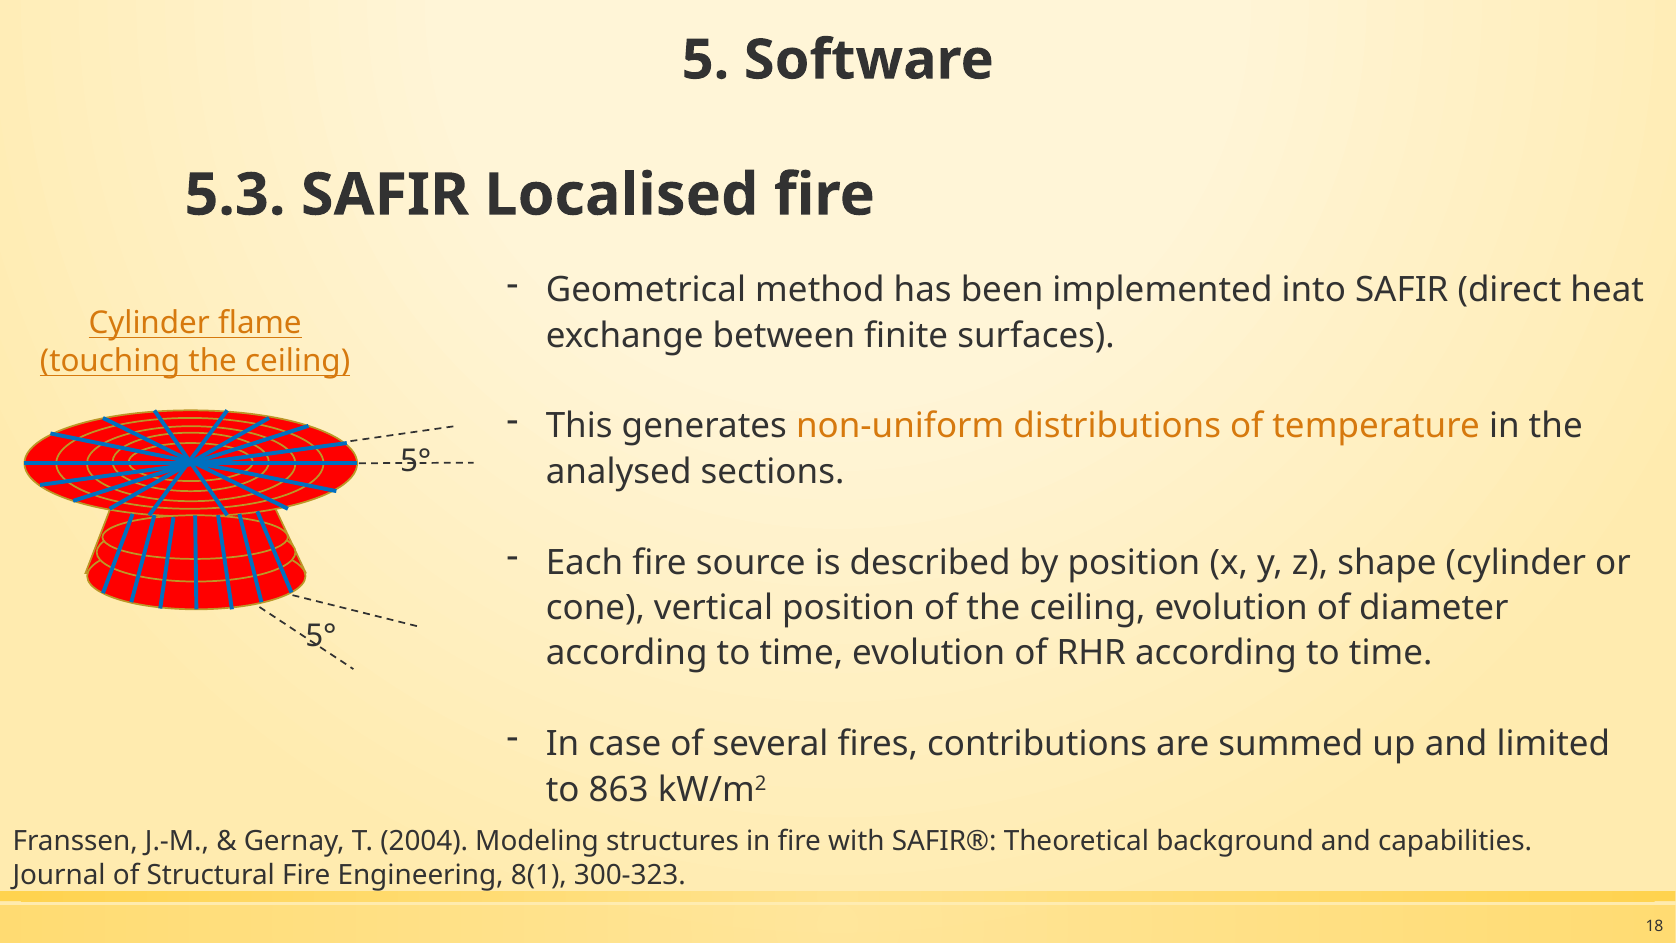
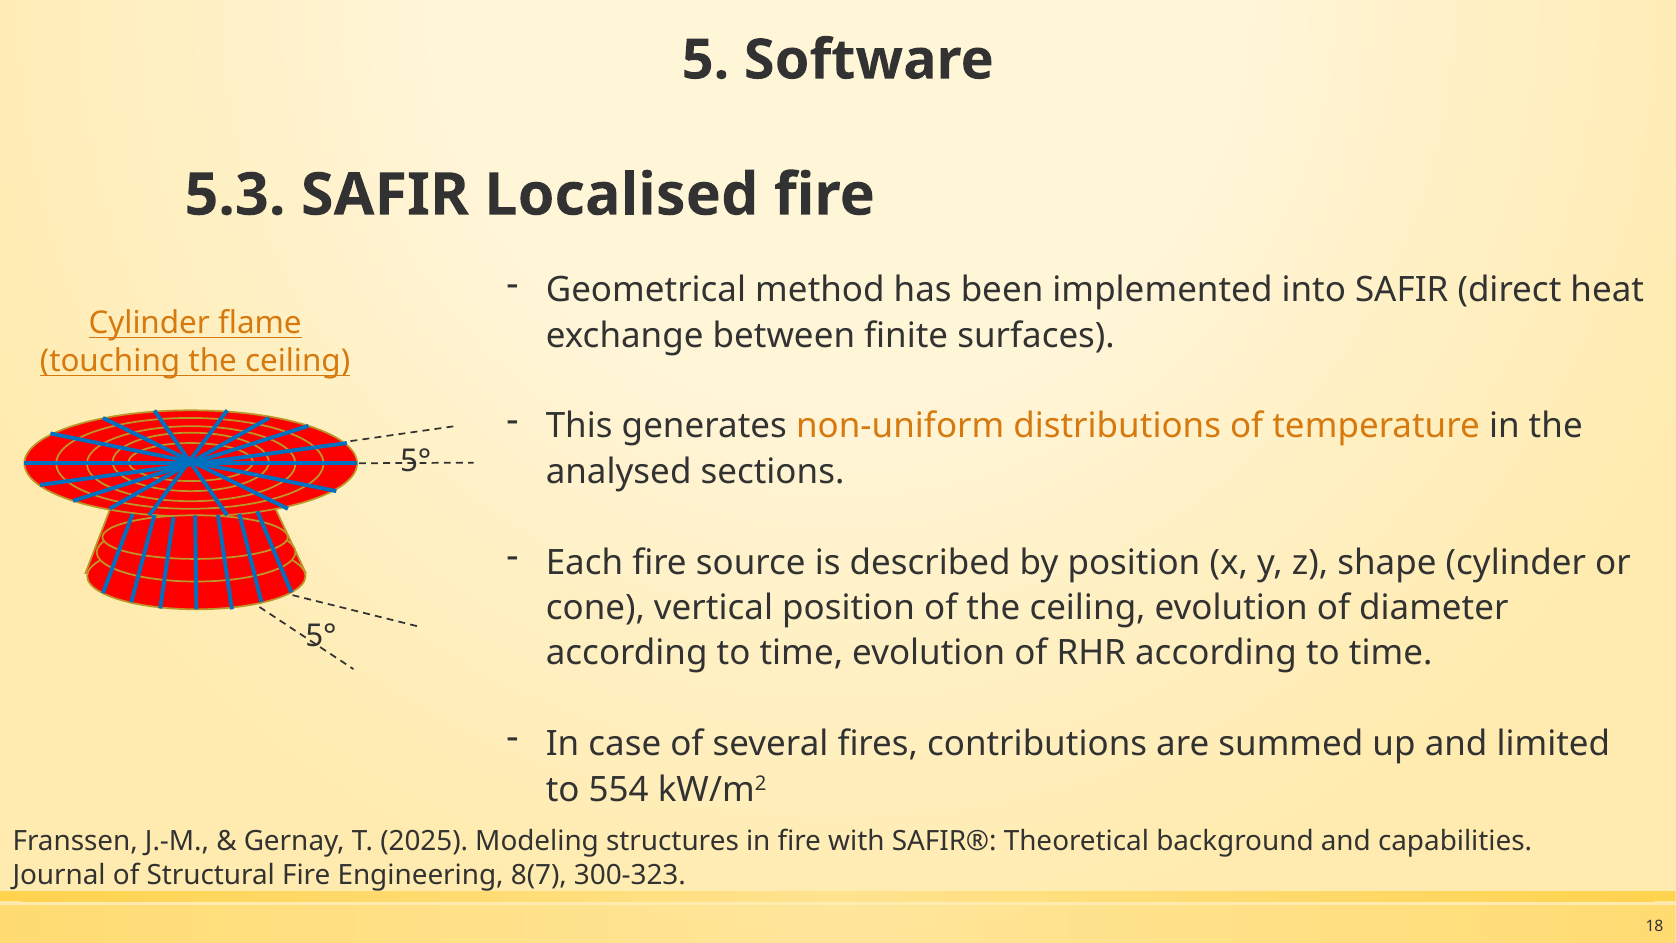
863: 863 -> 554 (619, 789)
2004: 2004 -> 2025 (424, 841)
8(1: 8(1 -> 8(7 (539, 875)
